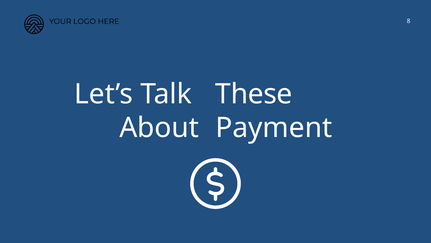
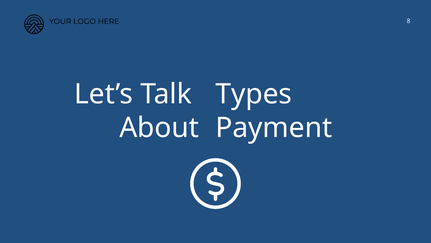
These: These -> Types (254, 94)
